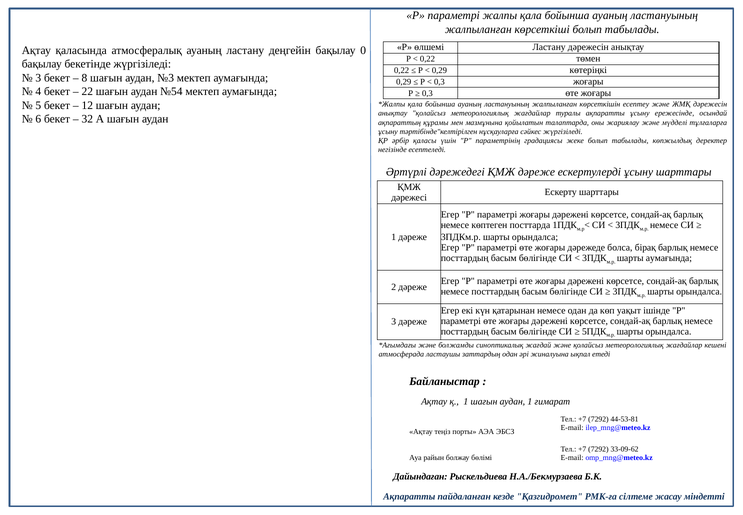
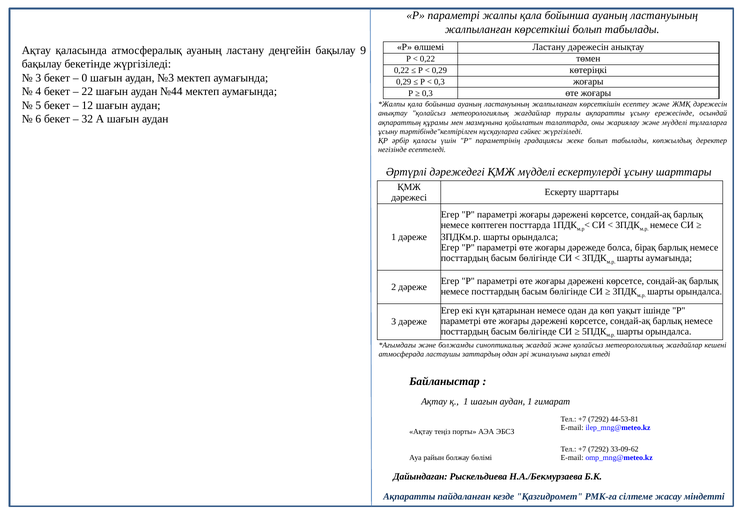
0: 0 -> 9 (363, 50)
8: 8 -> 0 (84, 78)
№54: №54 -> №44 (171, 91)
ҚМЖ дәреже: дәреже -> мүдделі (537, 172)
